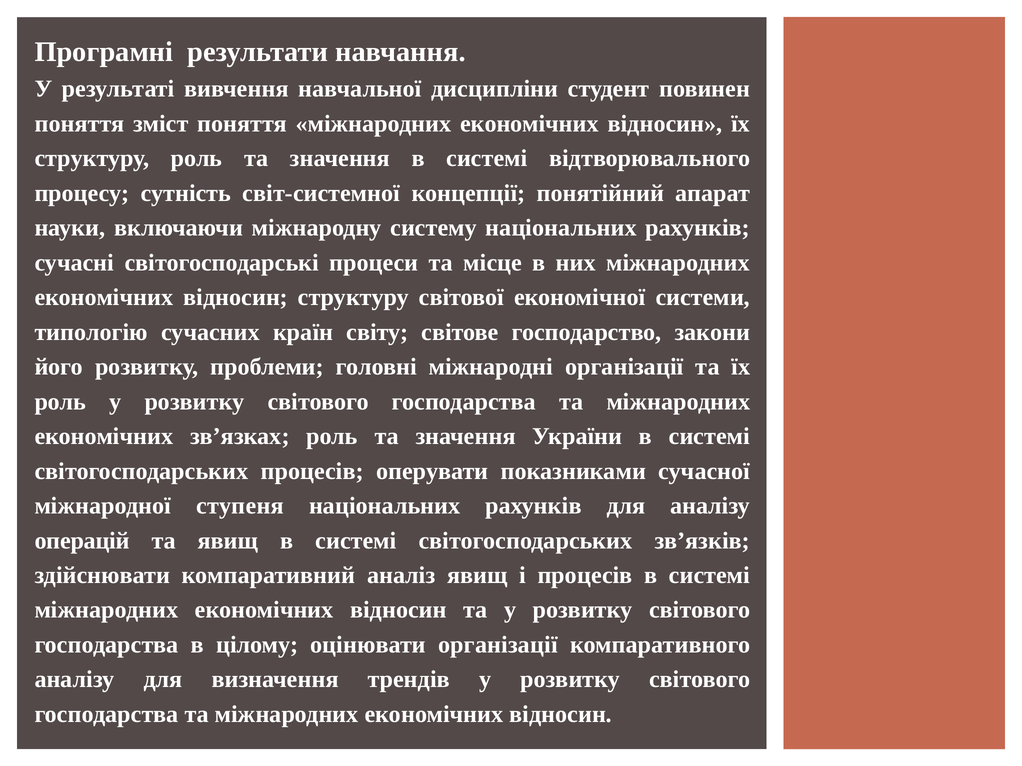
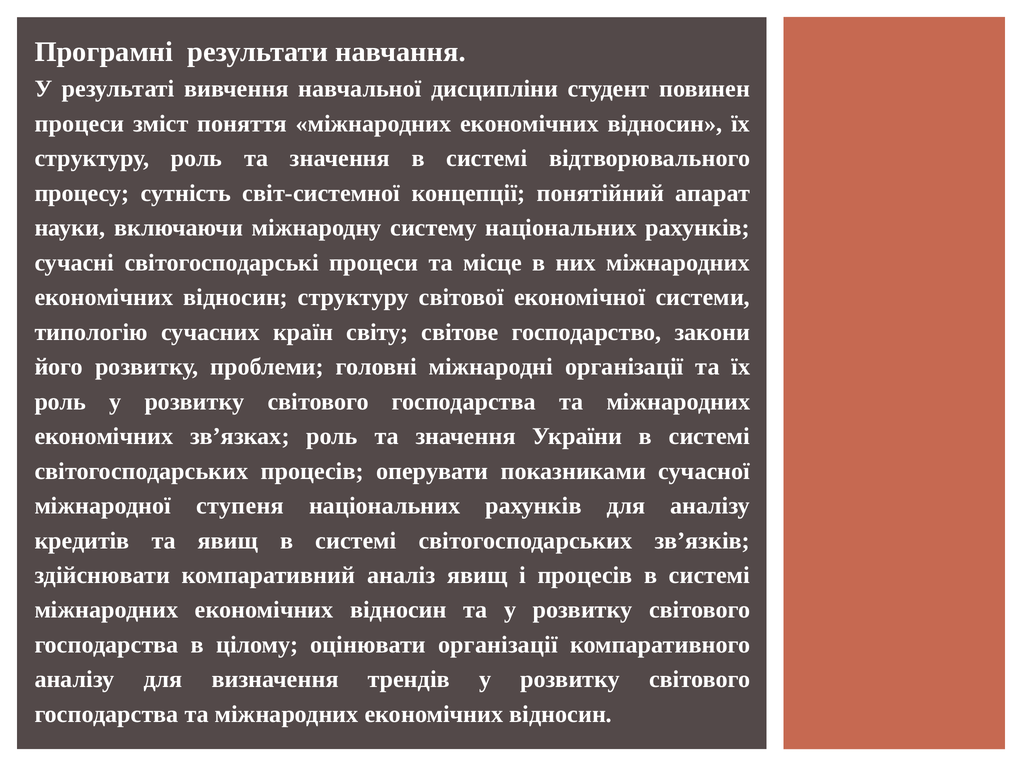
поняття: поняття -> процеси (79, 124)
операцій: операцій -> кредитів (82, 541)
